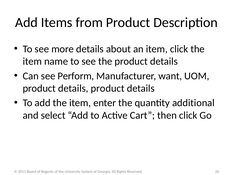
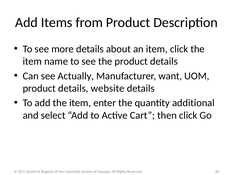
Perform: Perform -> Actually (76, 76)
details product: product -> website (108, 88)
